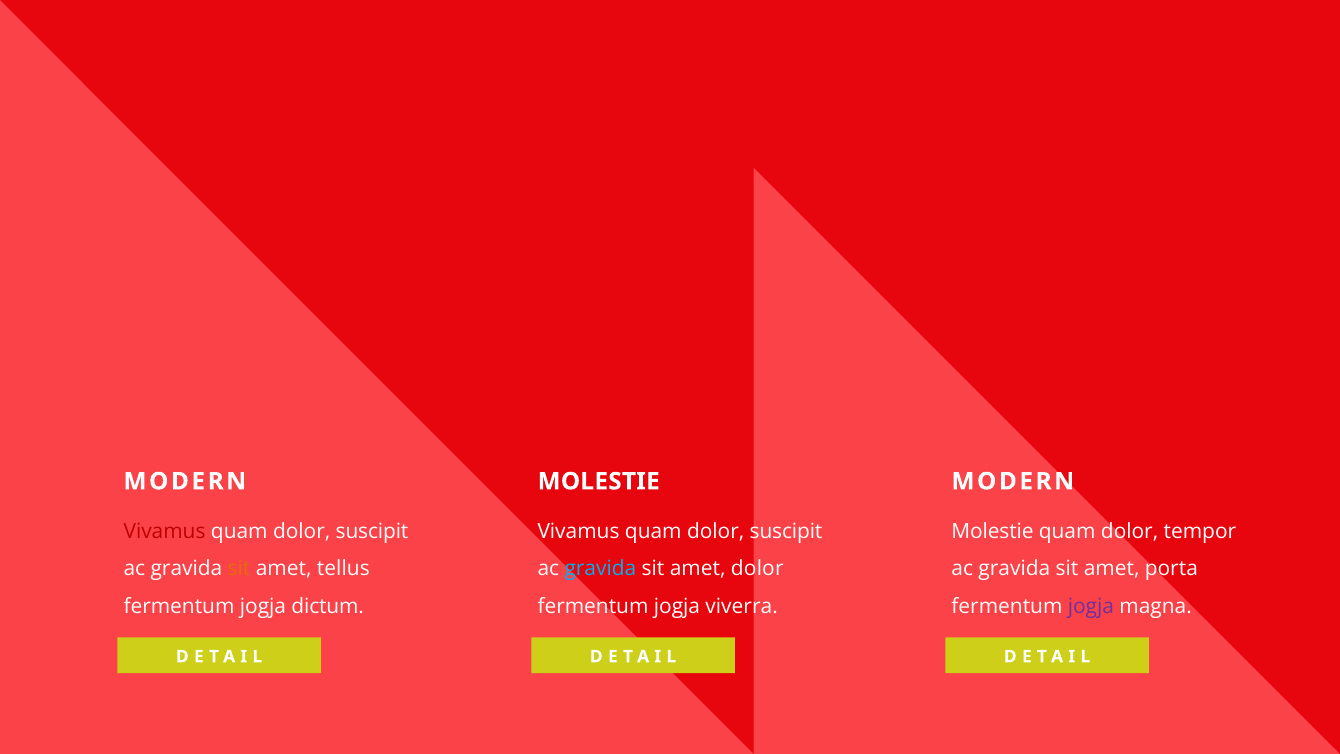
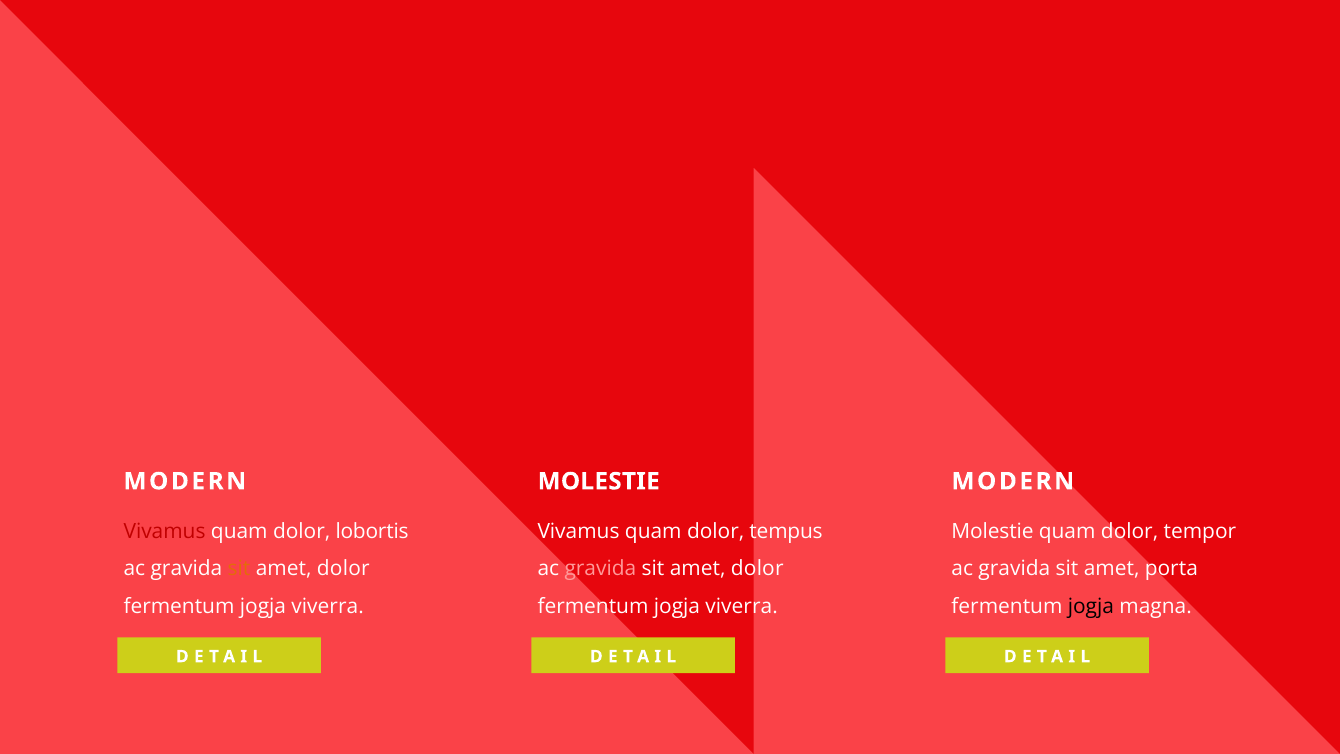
suscipit: suscipit -> lobortis (372, 531)
suscipit: suscipit -> tempus (786, 531)
tellus: tellus -> dolor (343, 569)
gravida colour: light blue -> pink (600, 569)
dictum: dictum -> viverra (328, 607)
jogja colour: purple -> black (1091, 607)
